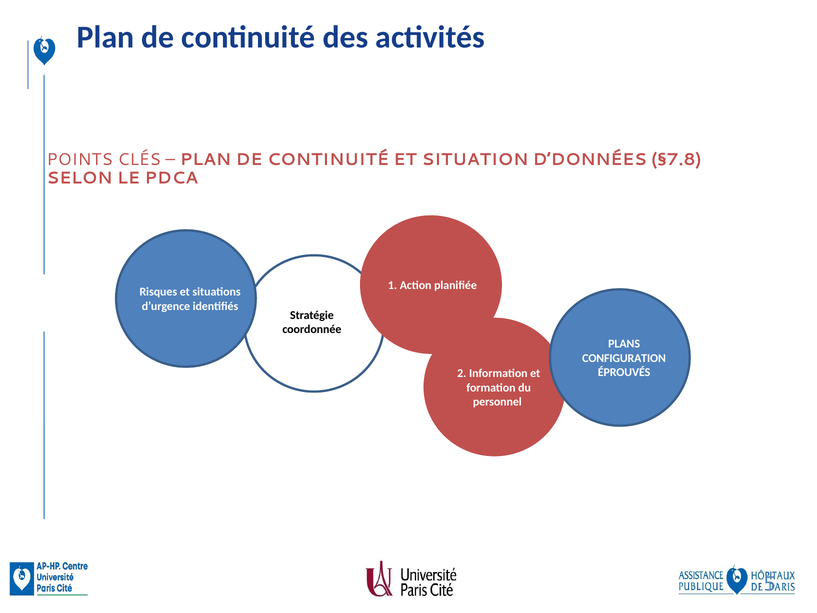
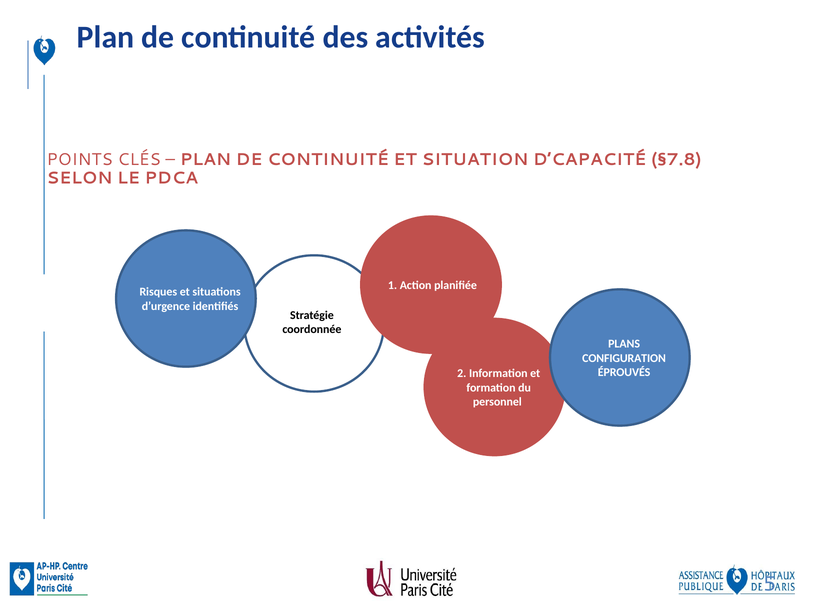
D’DONNÉES: D’DONNÉES -> D’CAPACITÉ (590, 160)
